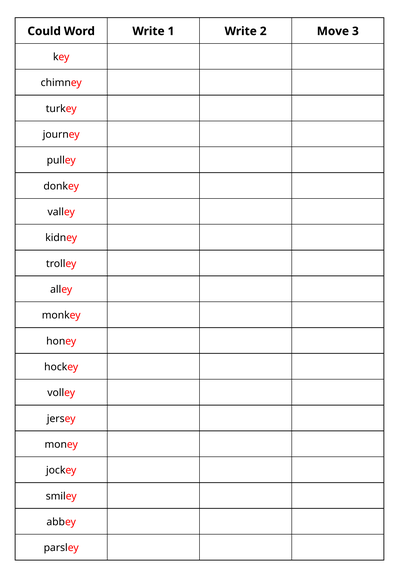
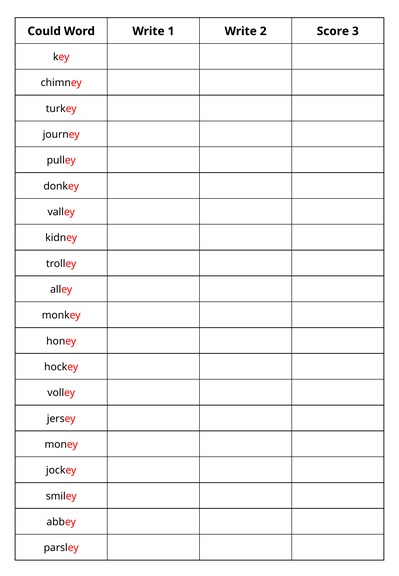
Move: Move -> Score (333, 31)
